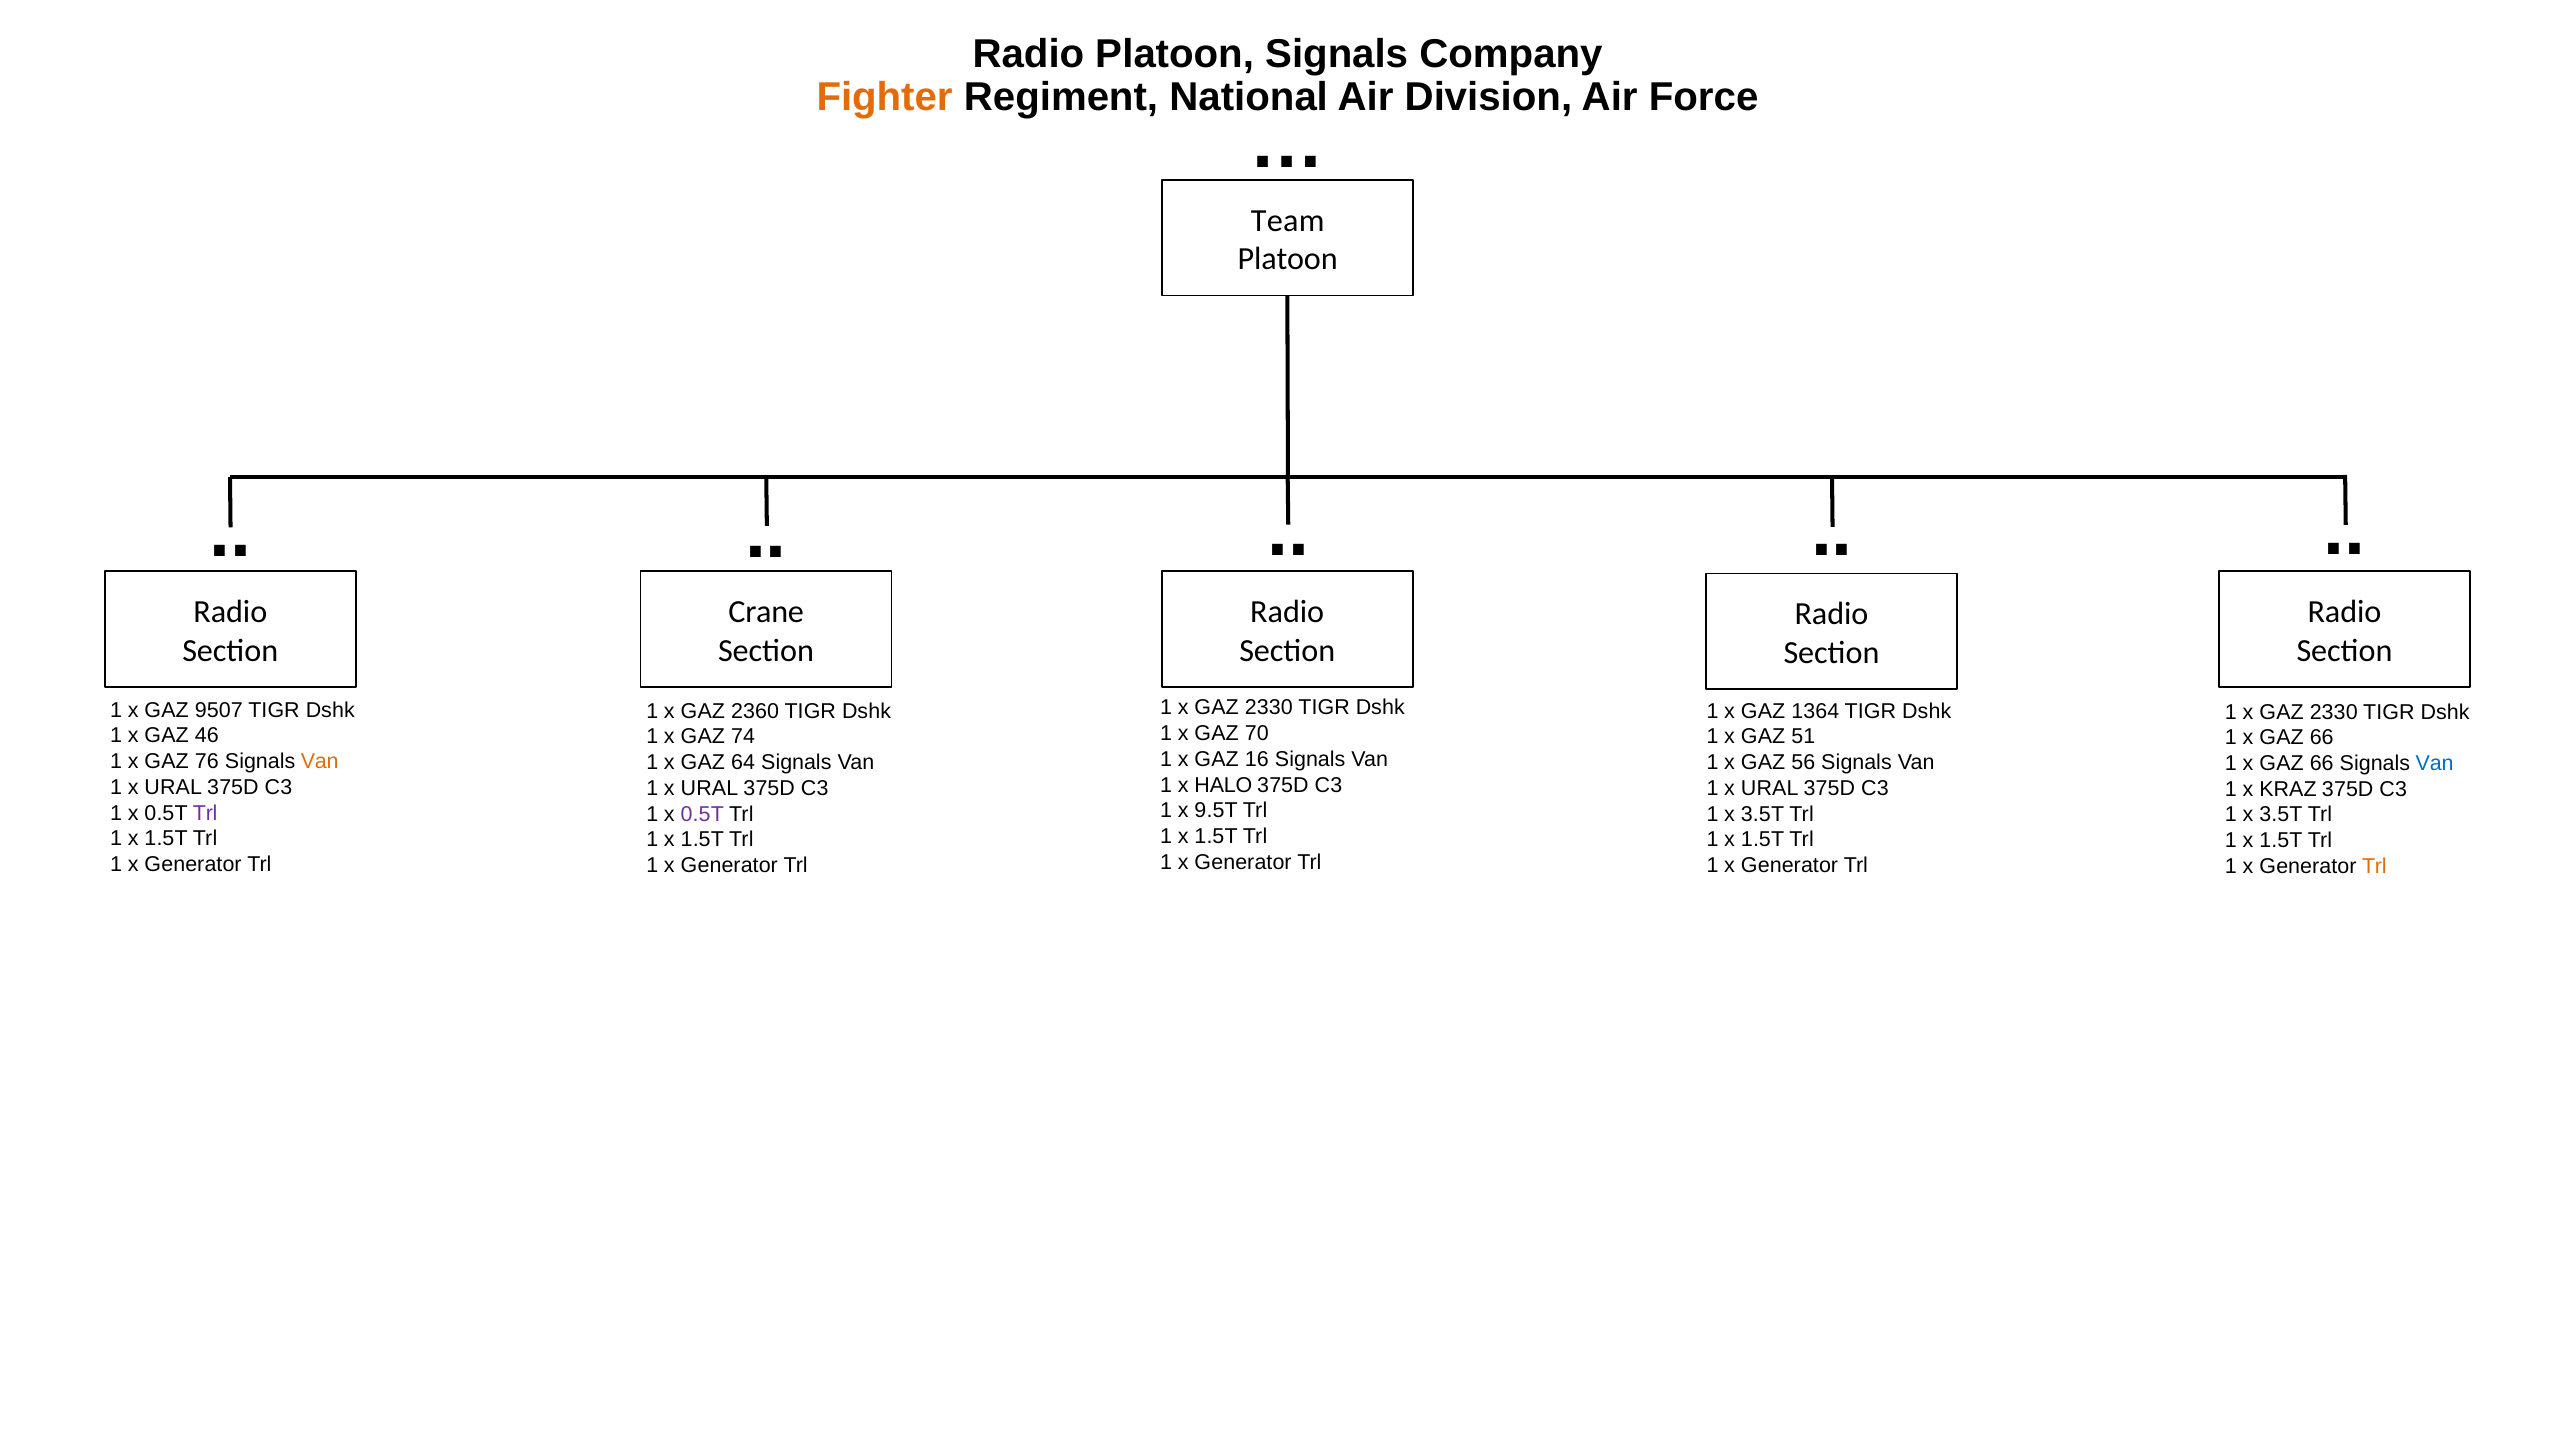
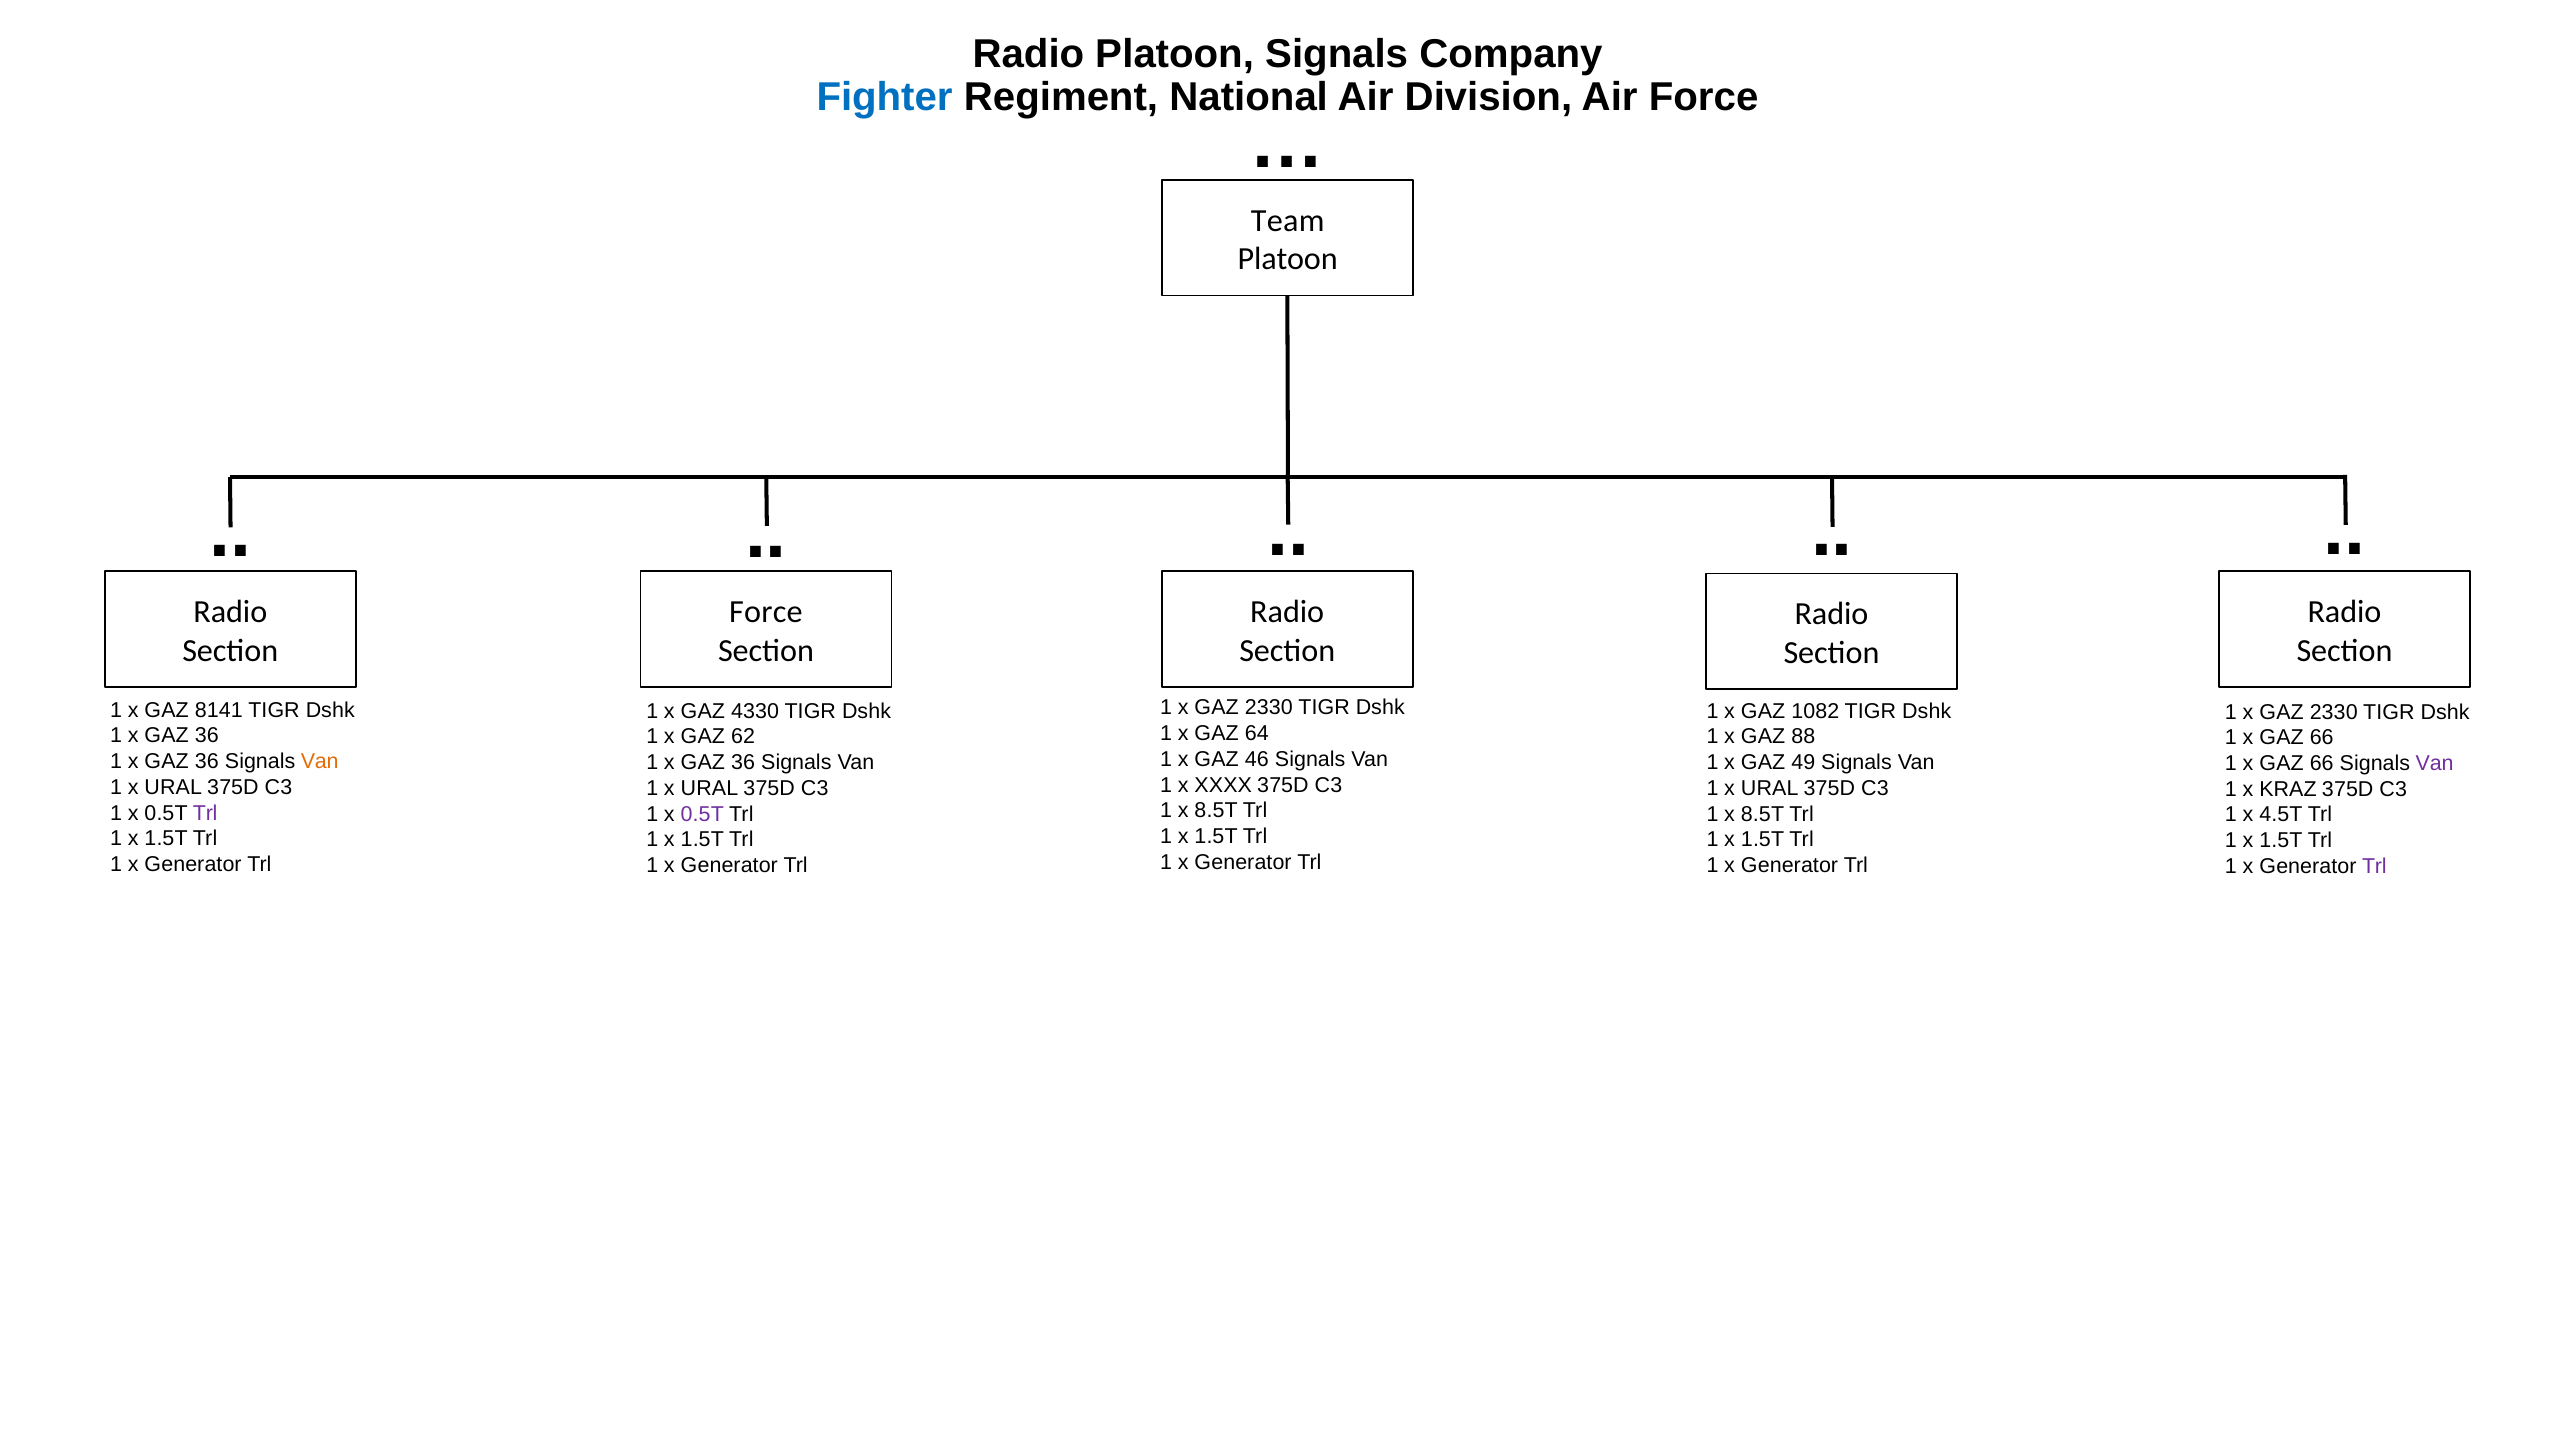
Fighter colour: orange -> blue (885, 98)
Crane: Crane -> Force (766, 612)
9507: 9507 -> 8141 (219, 710)
2360: 2360 -> 4330 (755, 711)
1364: 1364 -> 1082 (1815, 711)
70: 70 -> 64 (1257, 734)
46: 46 -> 36 (207, 736)
74: 74 -> 62 (743, 737)
51: 51 -> 88 (1803, 737)
16: 16 -> 46 (1257, 759)
76: 76 -> 36 (207, 762)
64: 64 -> 36 (743, 763)
56: 56 -> 49 (1803, 763)
Van colour: blue -> purple (2435, 763)
HALO: HALO -> XXXX (1223, 785)
9.5T: 9.5T -> 8.5T (1216, 811)
3.5T: 3.5T -> 8.5T (1763, 814)
3.5T: 3.5T -> 4.5T (2281, 815)
Trl colour: orange -> purple (2374, 866)
